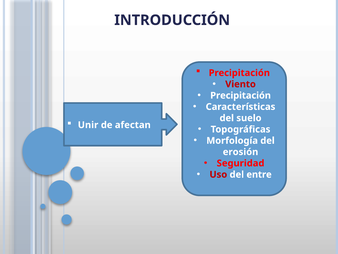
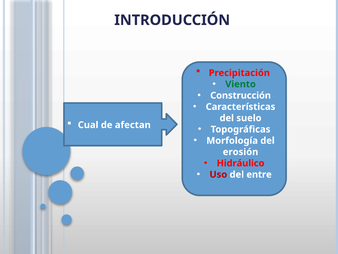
Viento colour: red -> green (241, 84)
Precipitación: Precipitación -> Construcción (241, 95)
Unir: Unir -> Cual (88, 125)
Seguridad: Seguridad -> Hidráulico (241, 163)
